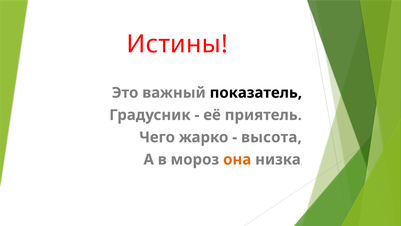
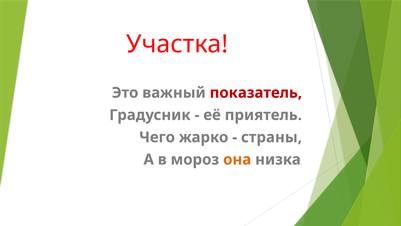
Истины: Истины -> Участка (177, 44)
показатель colour: black -> red (256, 93)
высота: высота -> страны (271, 137)
